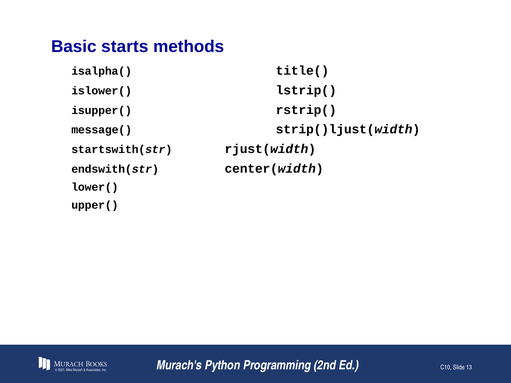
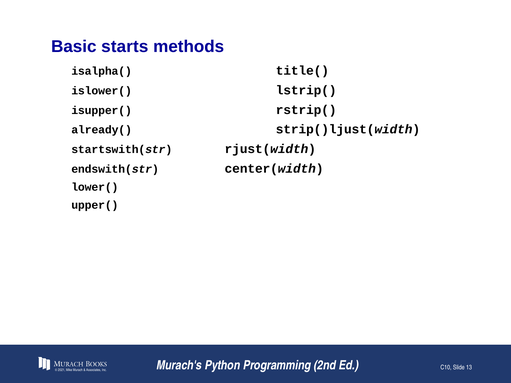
message(: message( -> already( (102, 130)
